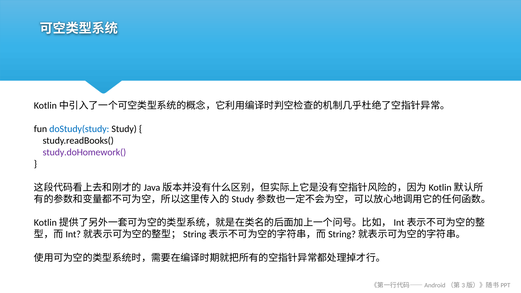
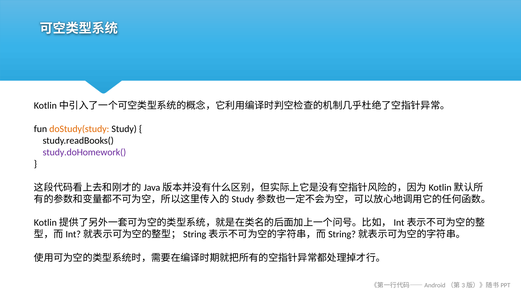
doStudy(study colour: blue -> orange (79, 129)
